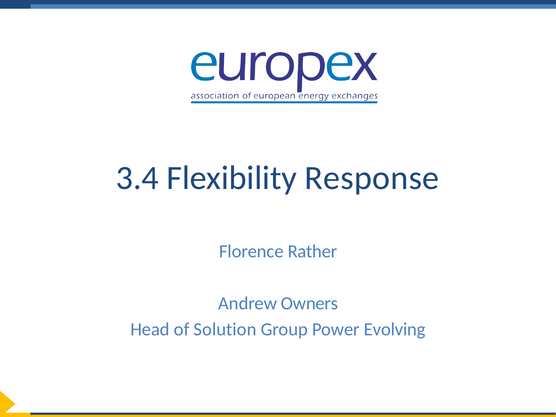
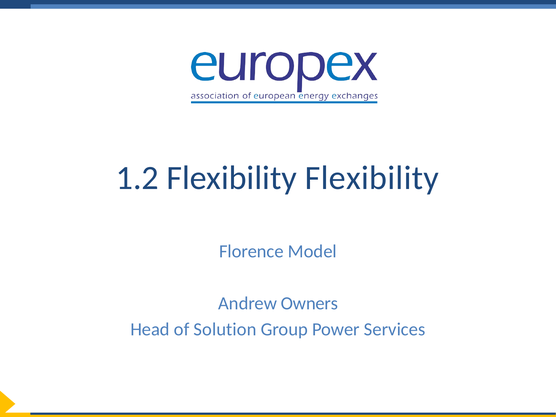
3.4: 3.4 -> 1.2 (137, 178)
Flexibility Response: Response -> Flexibility (372, 178)
Rather: Rather -> Model (312, 252)
Evolving: Evolving -> Services (395, 329)
